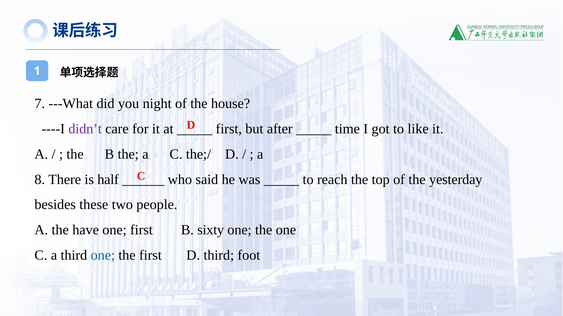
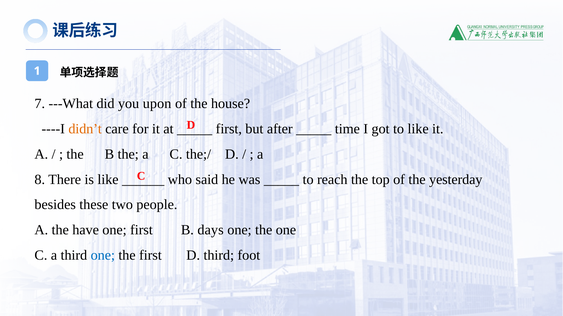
night: night -> upon (157, 104)
didn’t colour: purple -> orange (85, 129)
is half: half -> like (108, 180)
sixty: sixty -> days (211, 230)
